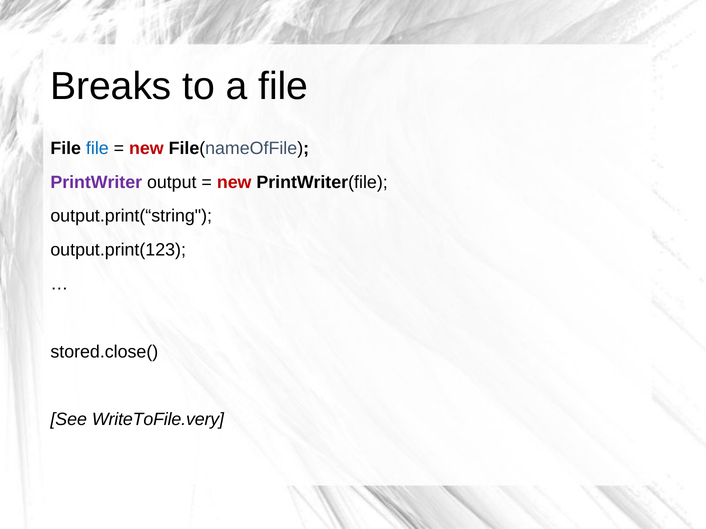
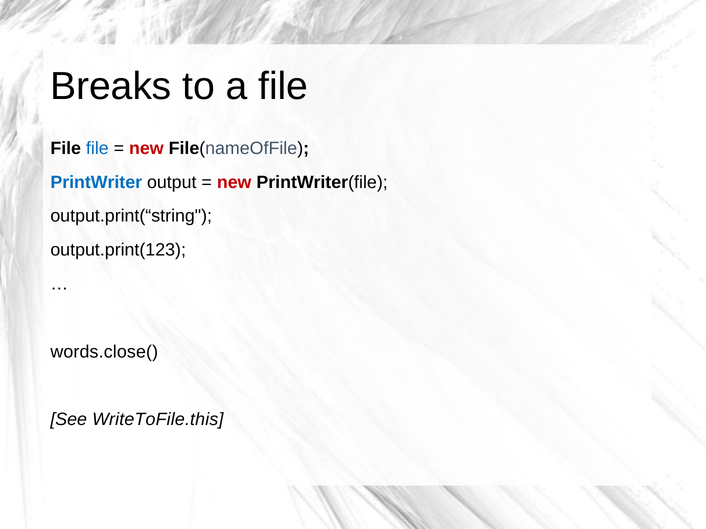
PrintWriter colour: purple -> blue (96, 182)
stored.close(: stored.close( -> words.close( (104, 352)
WriteToFile.very: WriteToFile.very -> WriteToFile.this (158, 420)
